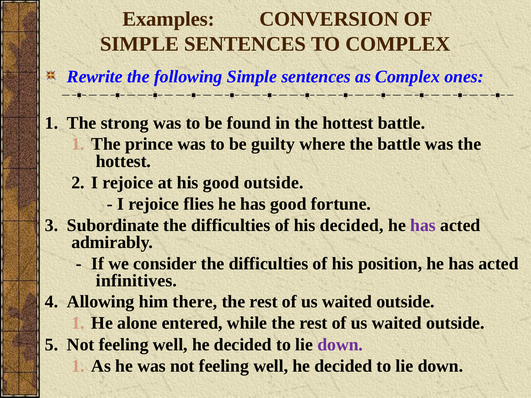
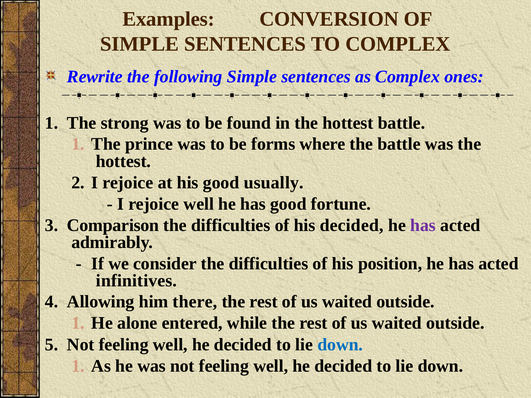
guilty: guilty -> forms (273, 144)
good outside: outside -> usually (274, 183)
rejoice flies: flies -> well (199, 204)
Subordinate: Subordinate -> Comparison (113, 225)
down colour: purple -> blue (340, 345)
